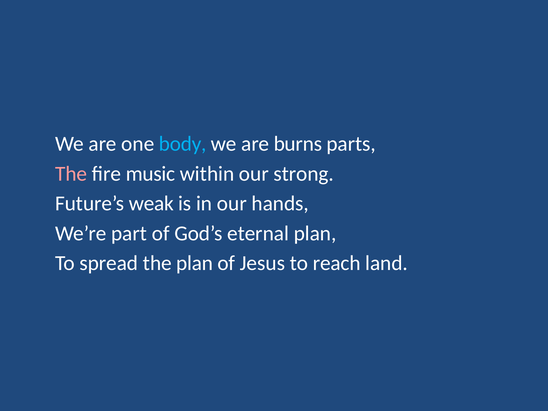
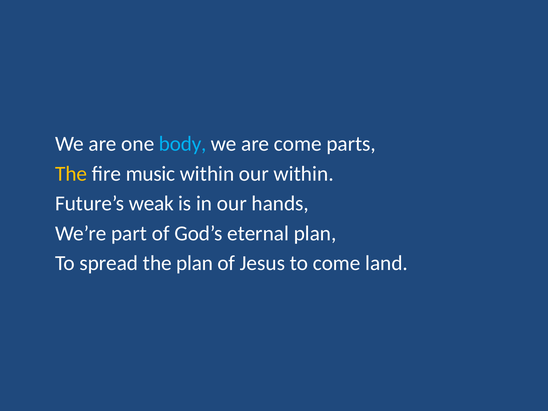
are burns: burns -> come (298, 144)
The colour: pink -> yellow (71, 174)
our strong: strong -> within (304, 174)
to reach: reach -> come (337, 263)
